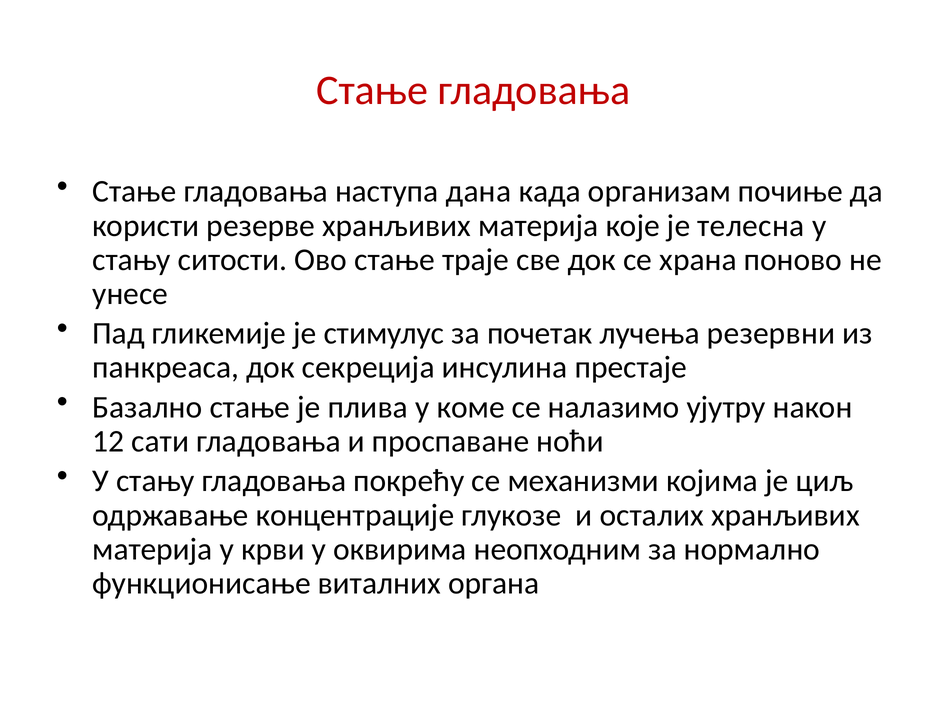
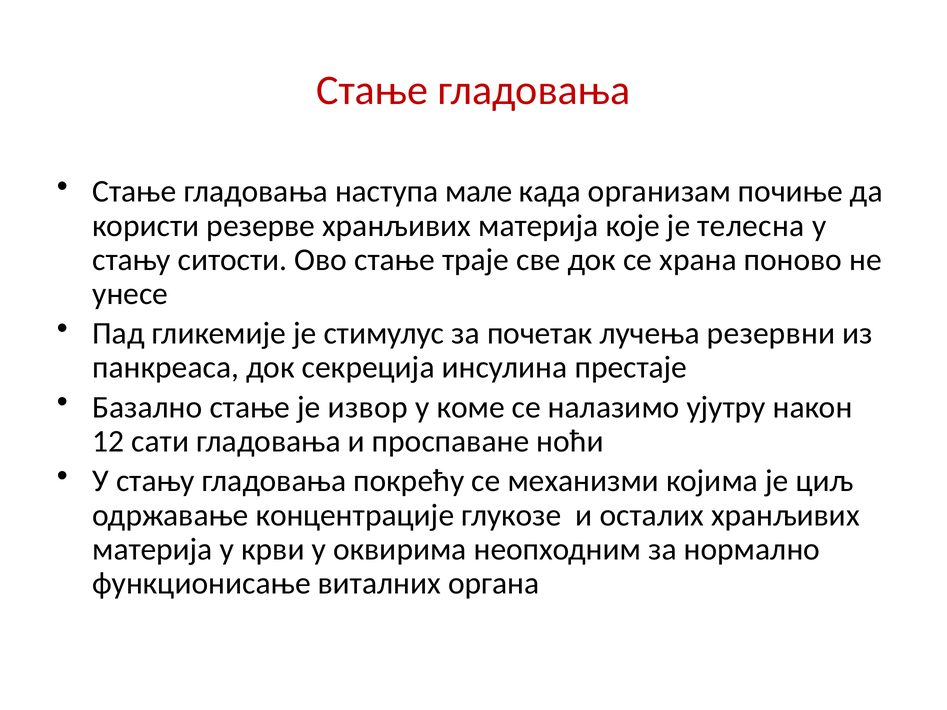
дана: дана -> мале (479, 192)
плива: плива -> извор (368, 407)
